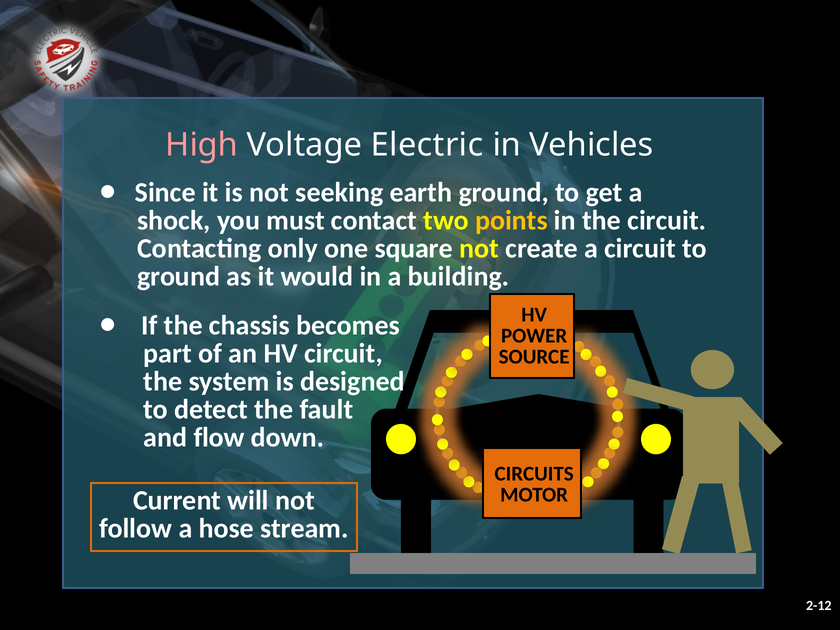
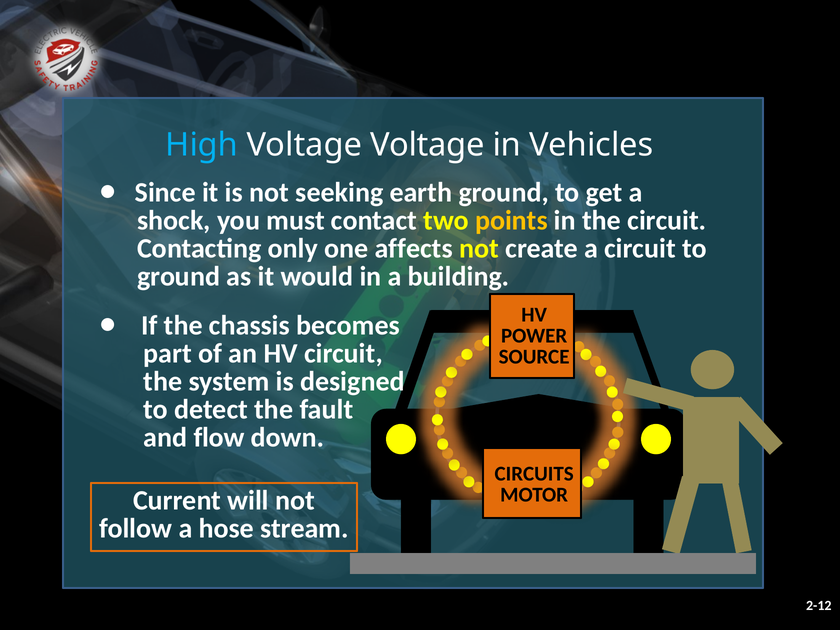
High colour: pink -> light blue (202, 145)
Voltage Electric: Electric -> Voltage (427, 145)
square: square -> affects (414, 248)
